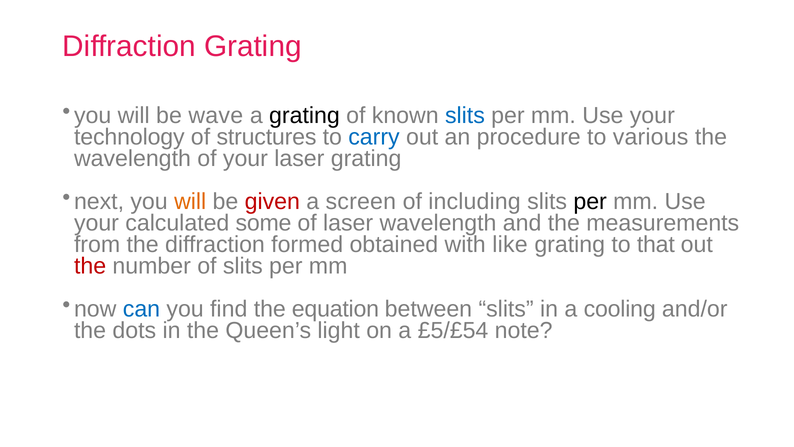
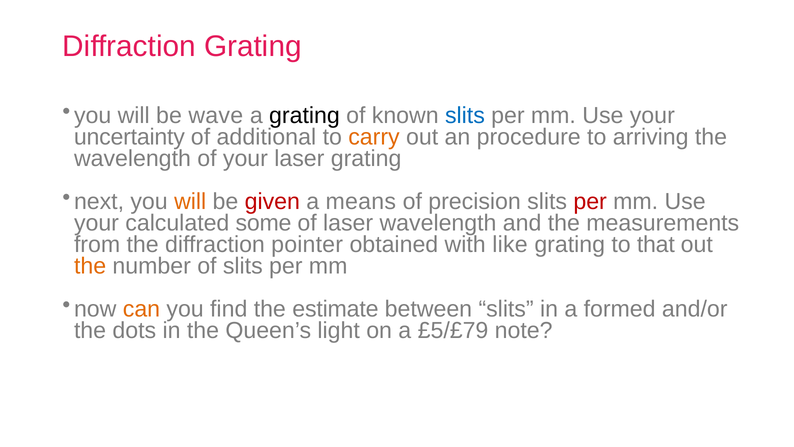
technology: technology -> uncertainty (129, 137)
structures: structures -> additional (266, 137)
carry colour: blue -> orange (374, 137)
various: various -> arriving (651, 137)
screen: screen -> means (361, 201)
including: including -> precision (475, 201)
per colour: black -> red (590, 201)
formed: formed -> pointer (307, 244)
the colour: red -> orange (90, 266)
can colour: blue -> orange (141, 309)
equation: equation -> estimate (335, 309)
cooling: cooling -> formed (620, 309)
£5/£54: £5/£54 -> £5/£79 (453, 330)
